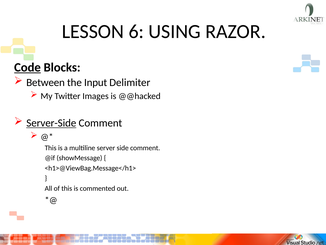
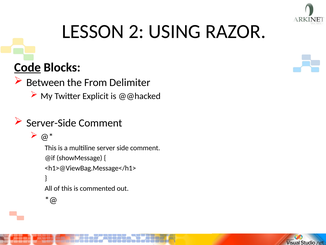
6: 6 -> 2 (136, 32)
Input: Input -> From (96, 82)
Images: Images -> Explicit (96, 96)
Server-Side underline: present -> none (51, 123)
